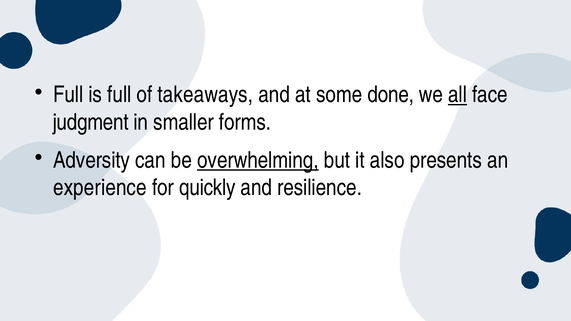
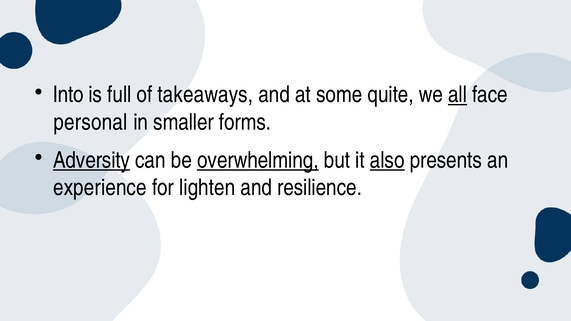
Full: Full -> Into (68, 95)
done: done -> quite (391, 95)
judgment: judgment -> personal (90, 122)
Adversity underline: none -> present (92, 160)
also underline: none -> present (387, 160)
quickly: quickly -> lighten (207, 188)
